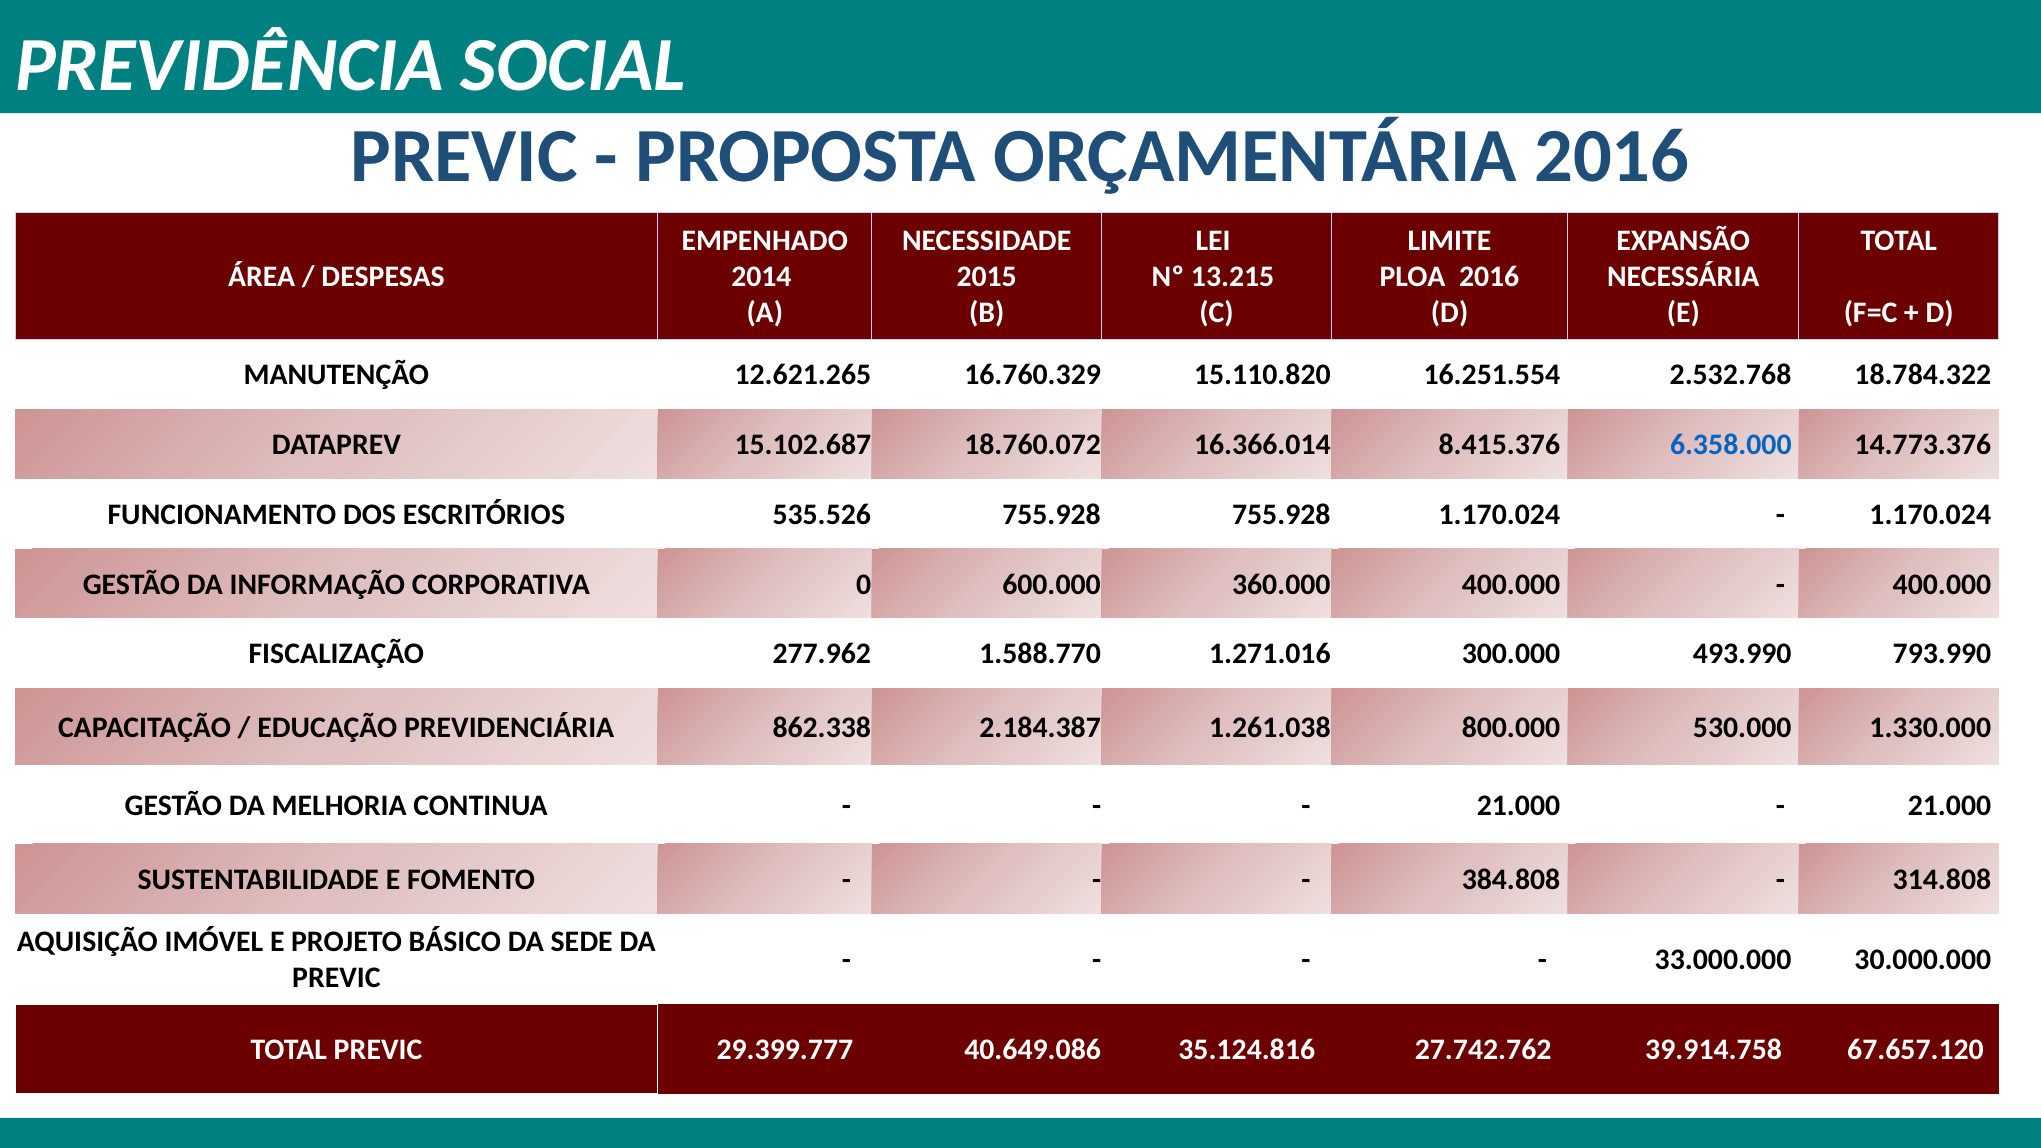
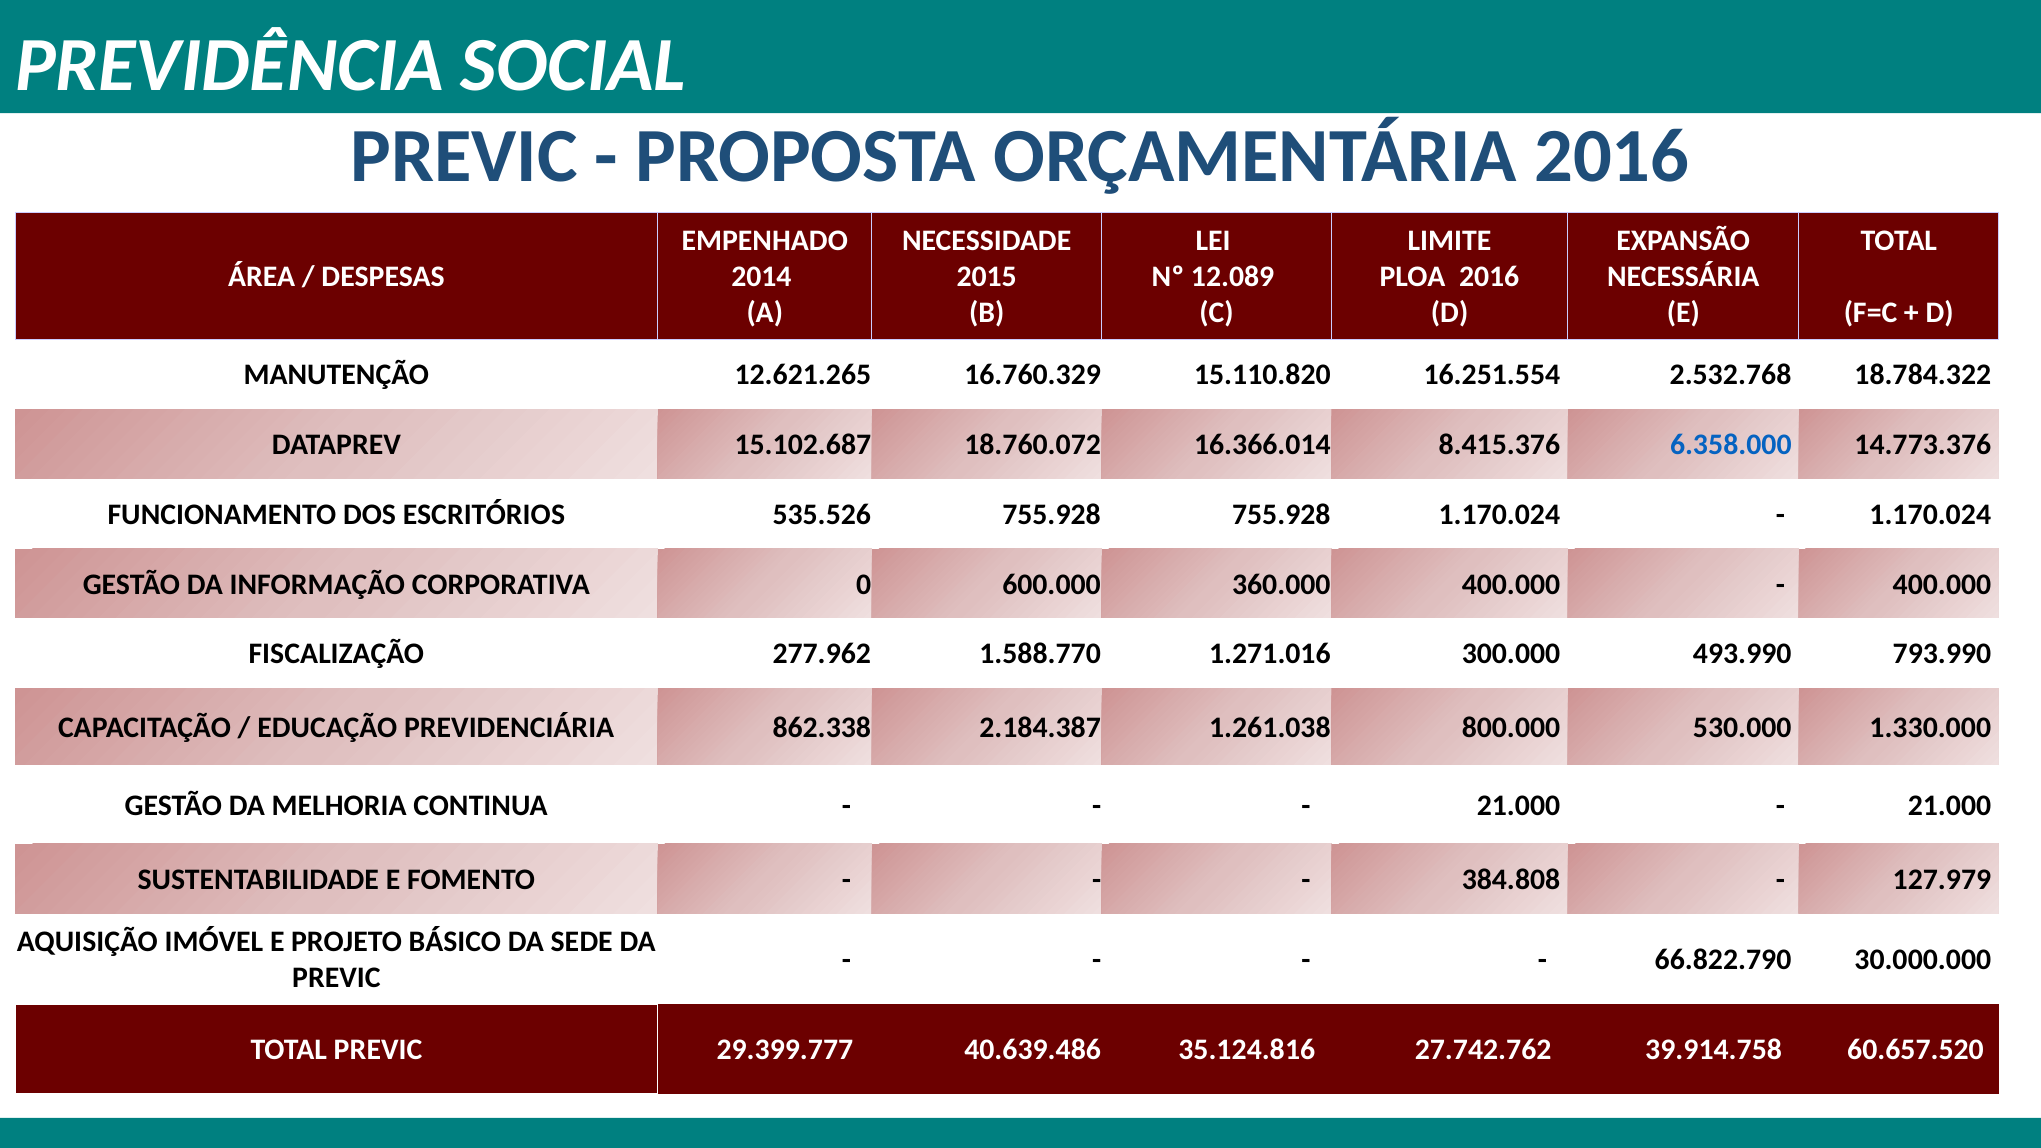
13.215: 13.215 -> 12.089 (1233, 276)
314.808: 314.808 -> 127.979 (1942, 880)
33.000.000: 33.000.000 -> 66.822.790 (1723, 960)
40.649.086: 40.649.086 -> 40.639.486 (1033, 1050)
67.657.120: 67.657.120 -> 60.657.520 (1915, 1050)
